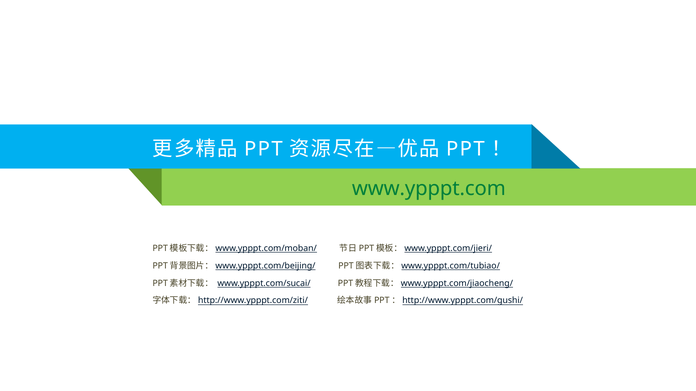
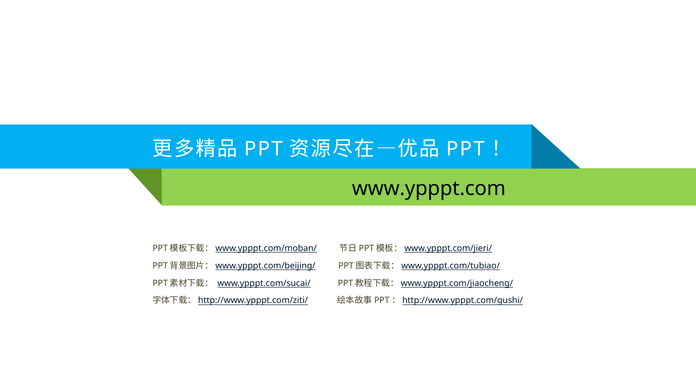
www.ypppt.com colour: green -> black (429, 189)
